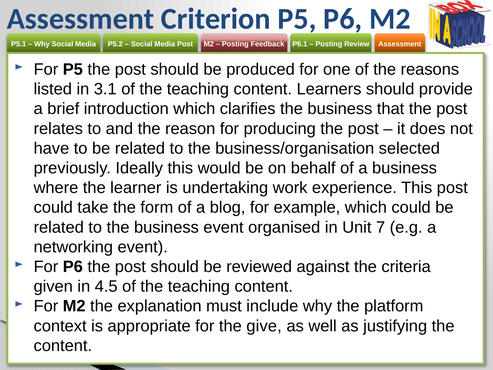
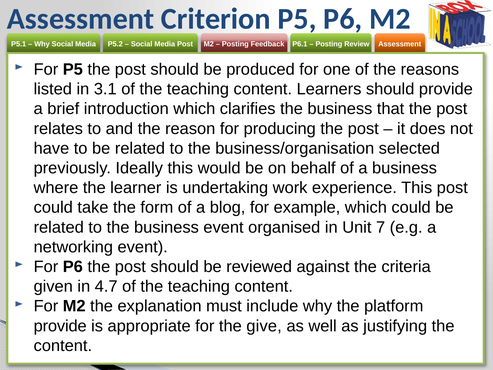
4.5: 4.5 -> 4.7 (106, 286)
context: context -> provide (60, 326)
